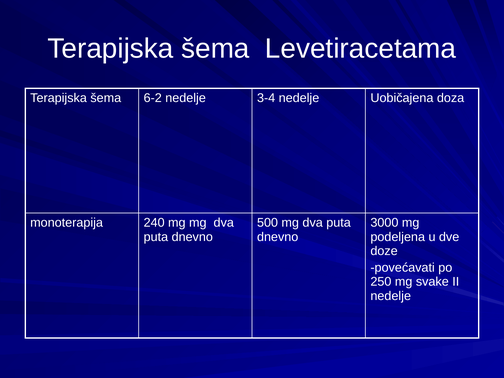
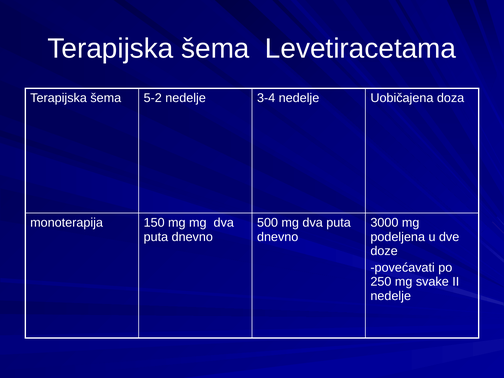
6-2: 6-2 -> 5-2 (153, 98)
240: 240 -> 150 (154, 223)
